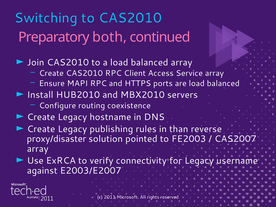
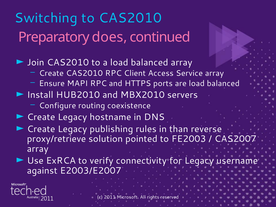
both: both -> does (110, 37)
proxy/disaster: proxy/disaster -> proxy/retrieve (56, 139)
